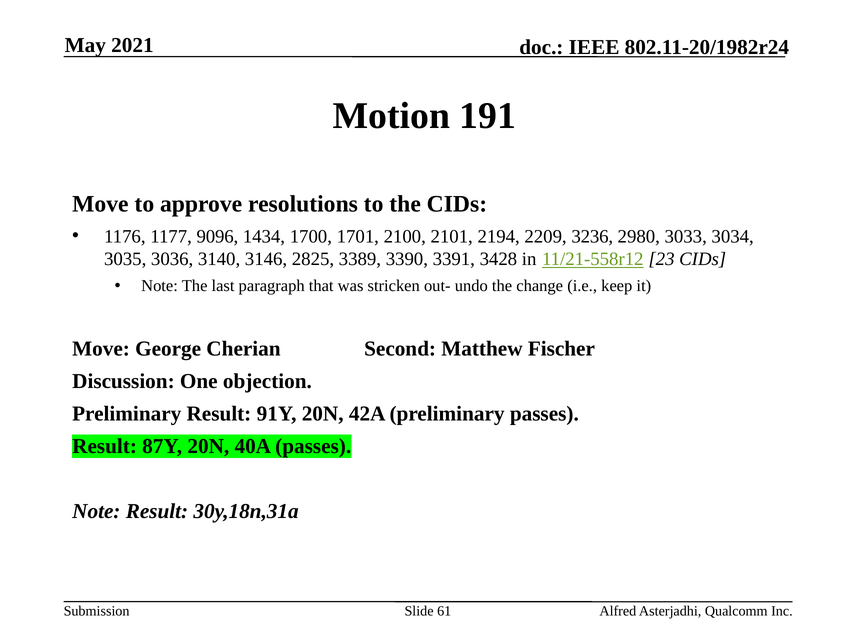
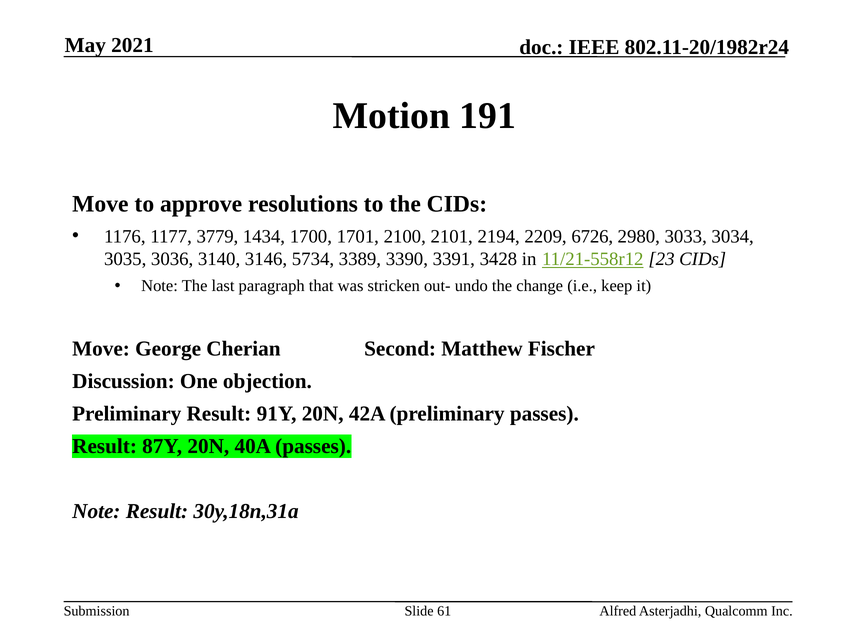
9096: 9096 -> 3779 (217, 236)
3236: 3236 -> 6726 (592, 236)
2825: 2825 -> 5734 (313, 259)
